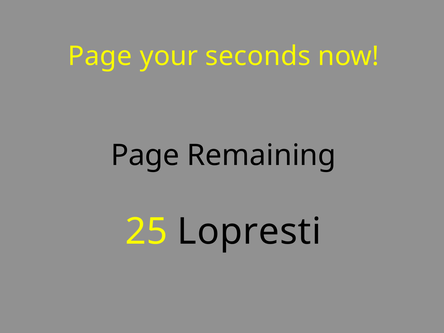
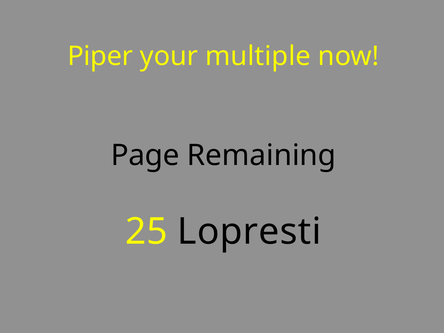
Page: Page -> Piper (100, 56)
seconds: seconds -> multiple (258, 56)
